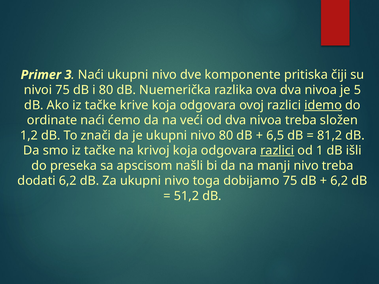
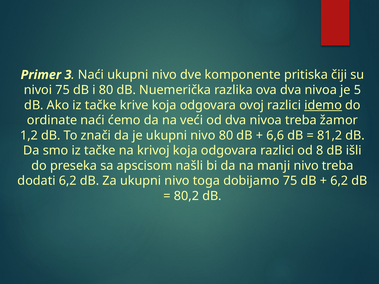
složen: složen -> žamor (339, 120)
6,5: 6,5 -> 6,6 (275, 136)
razlici underline: present -> none (277, 151)
1: 1 -> 8 (320, 151)
51,2: 51,2 -> 80,2 (186, 196)
